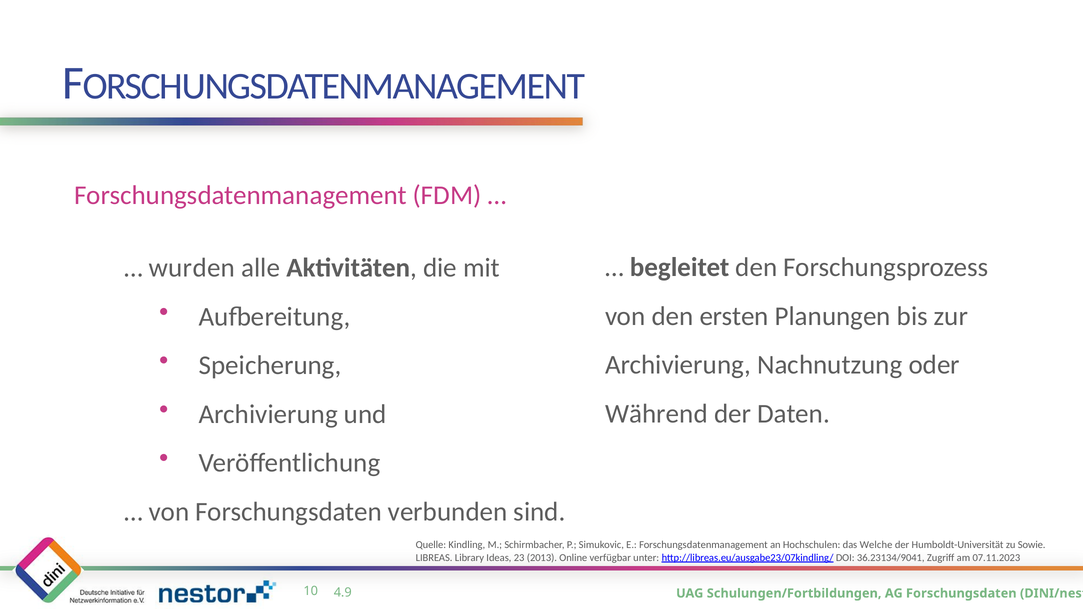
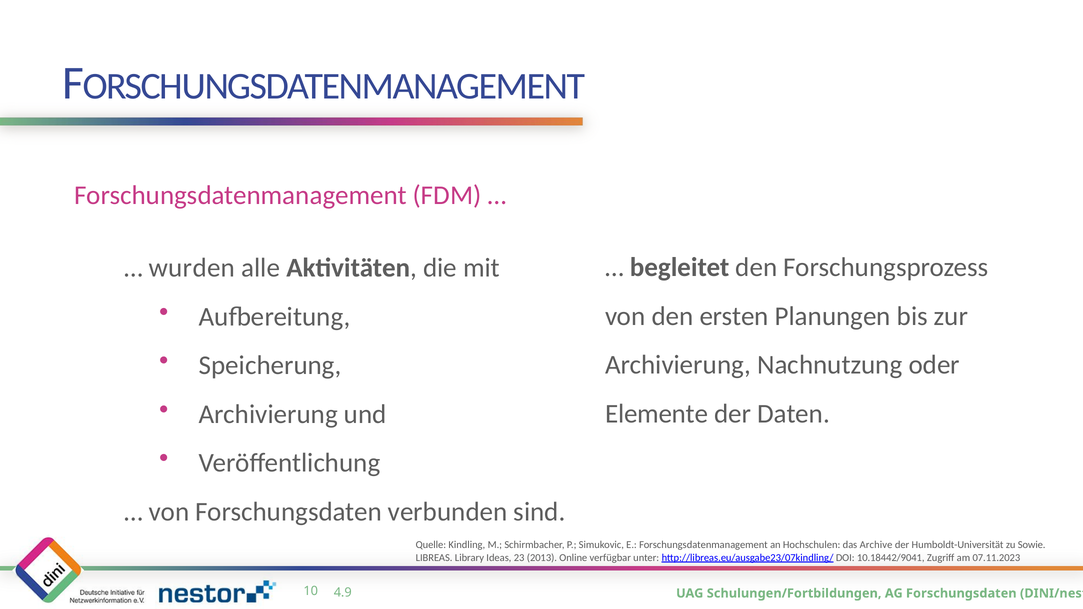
Während: Während -> Elemente (657, 414)
Welche: Welche -> Archive (876, 545)
36.23134/9041: 36.23134/9041 -> 10.18442/9041 (891, 558)
